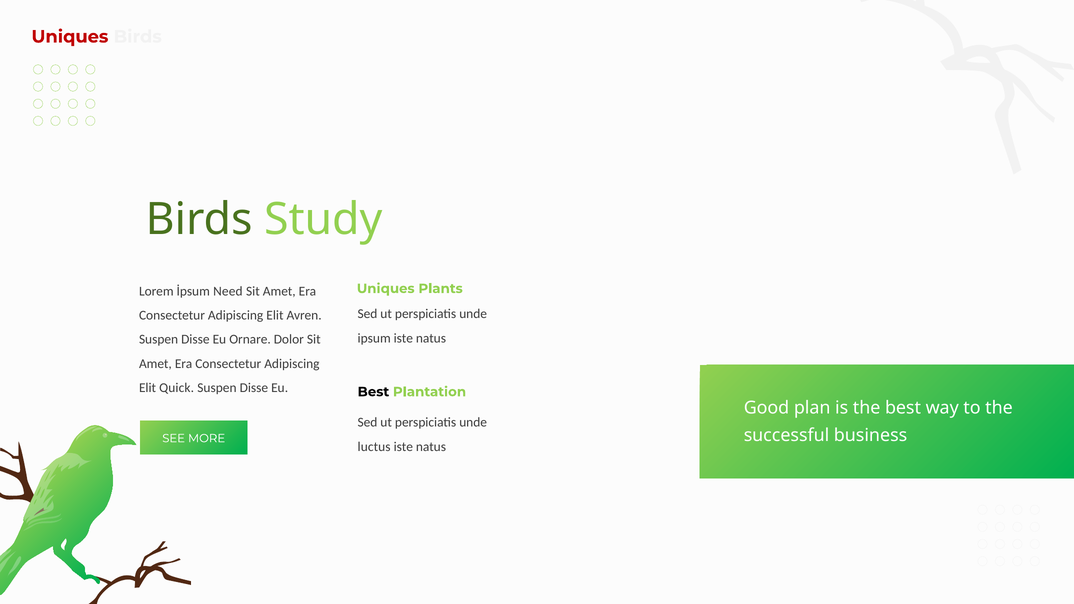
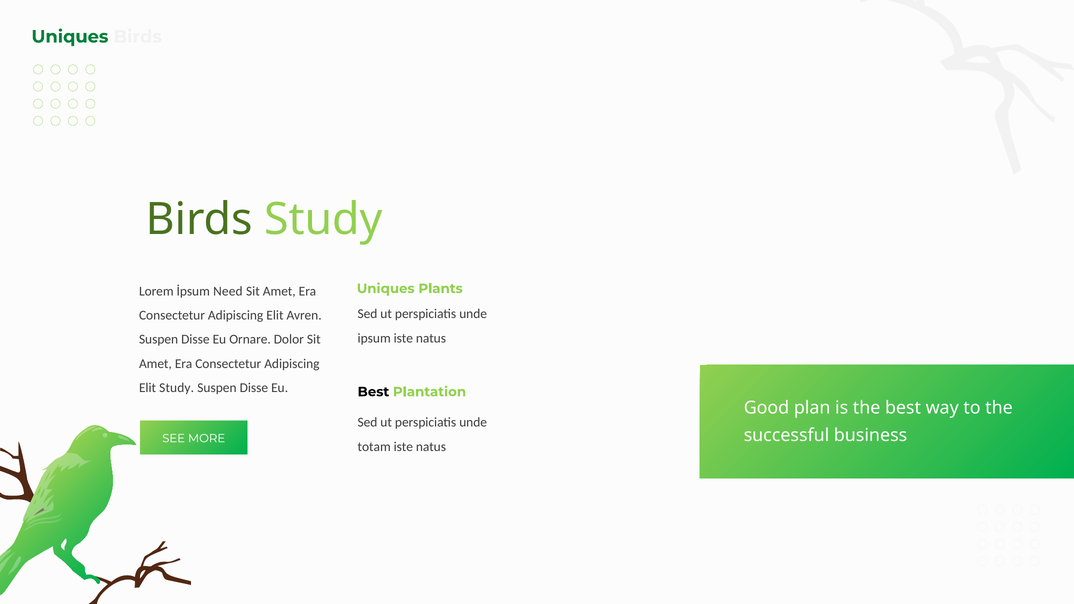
Uniques colour: red -> green (70, 37)
Elit Quick: Quick -> Study (177, 388)
luctus: luctus -> totam (374, 447)
